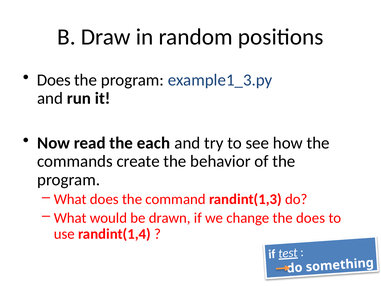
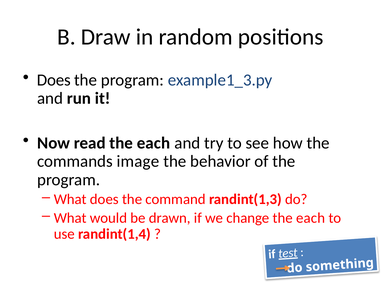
create: create -> image (138, 161)
change the does: does -> each (311, 218)
